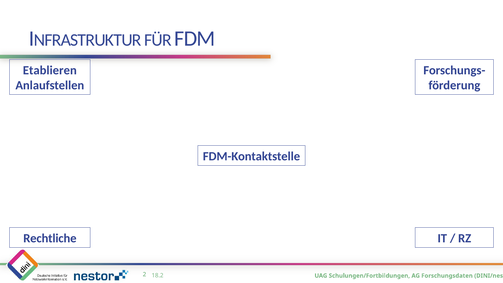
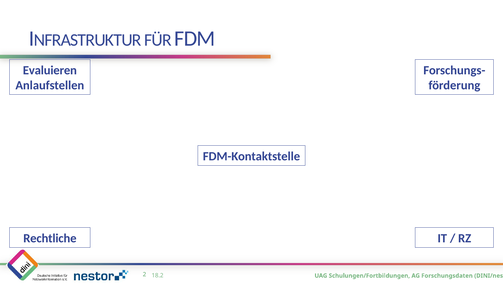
Etablieren: Etablieren -> Evaluieren (50, 70)
